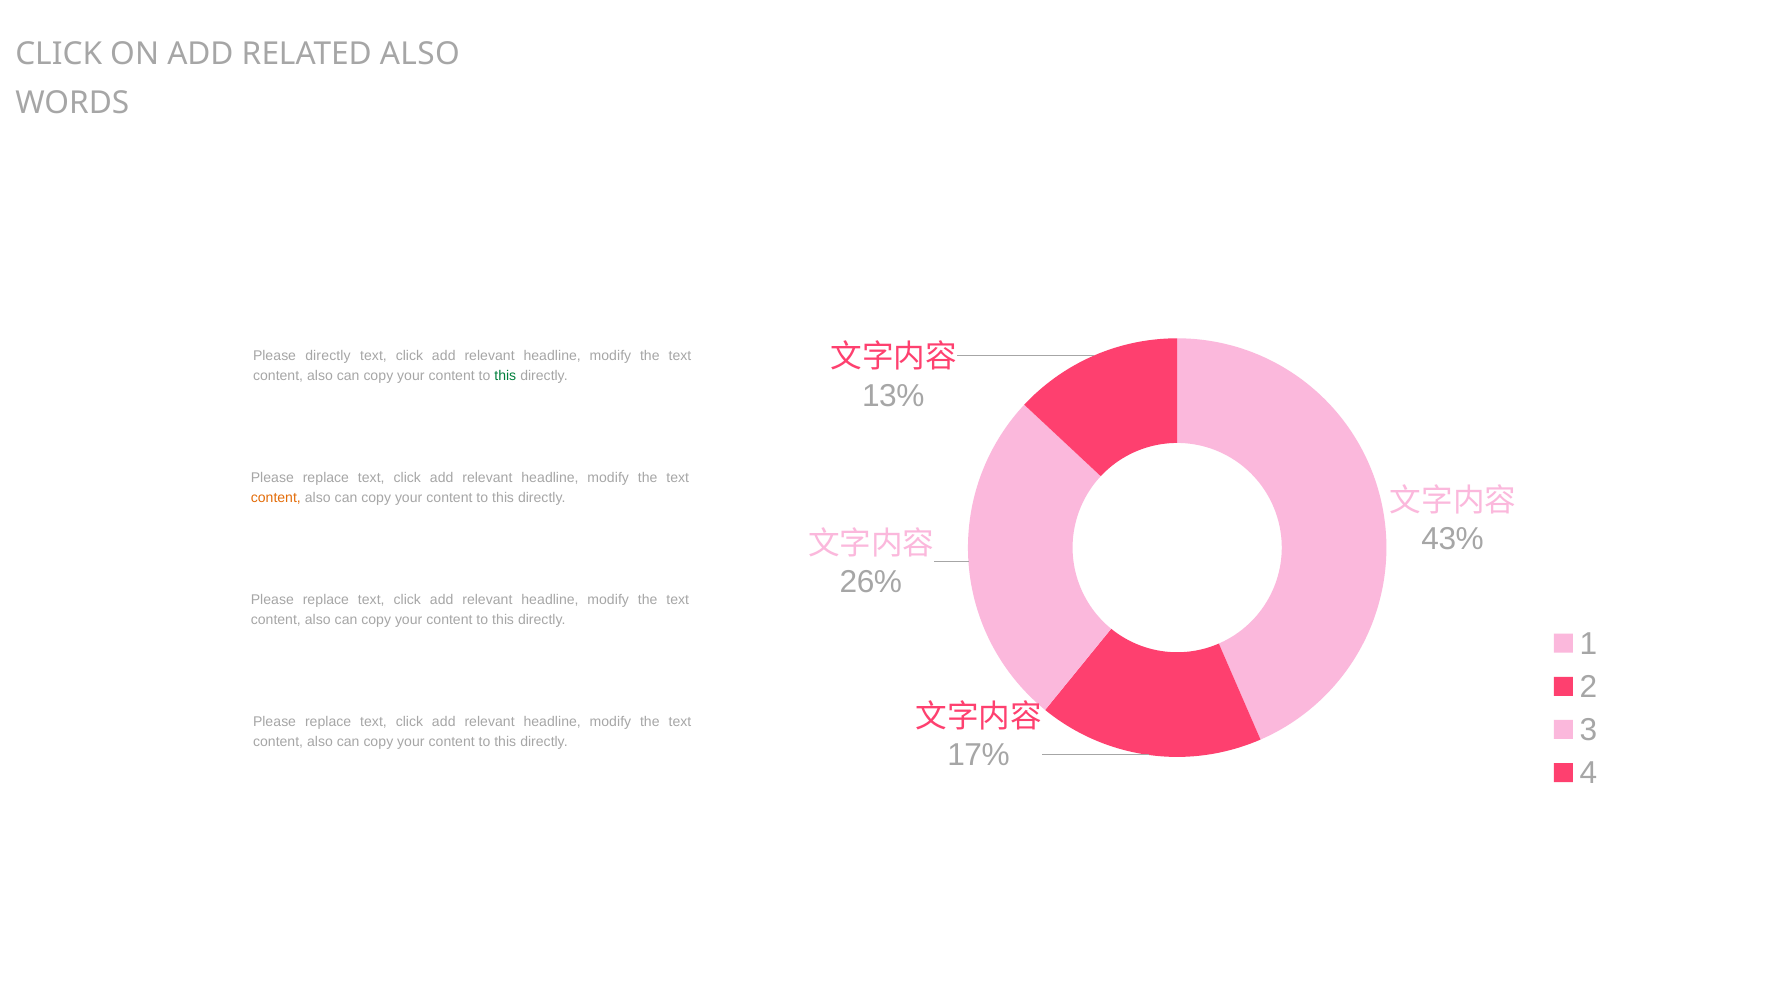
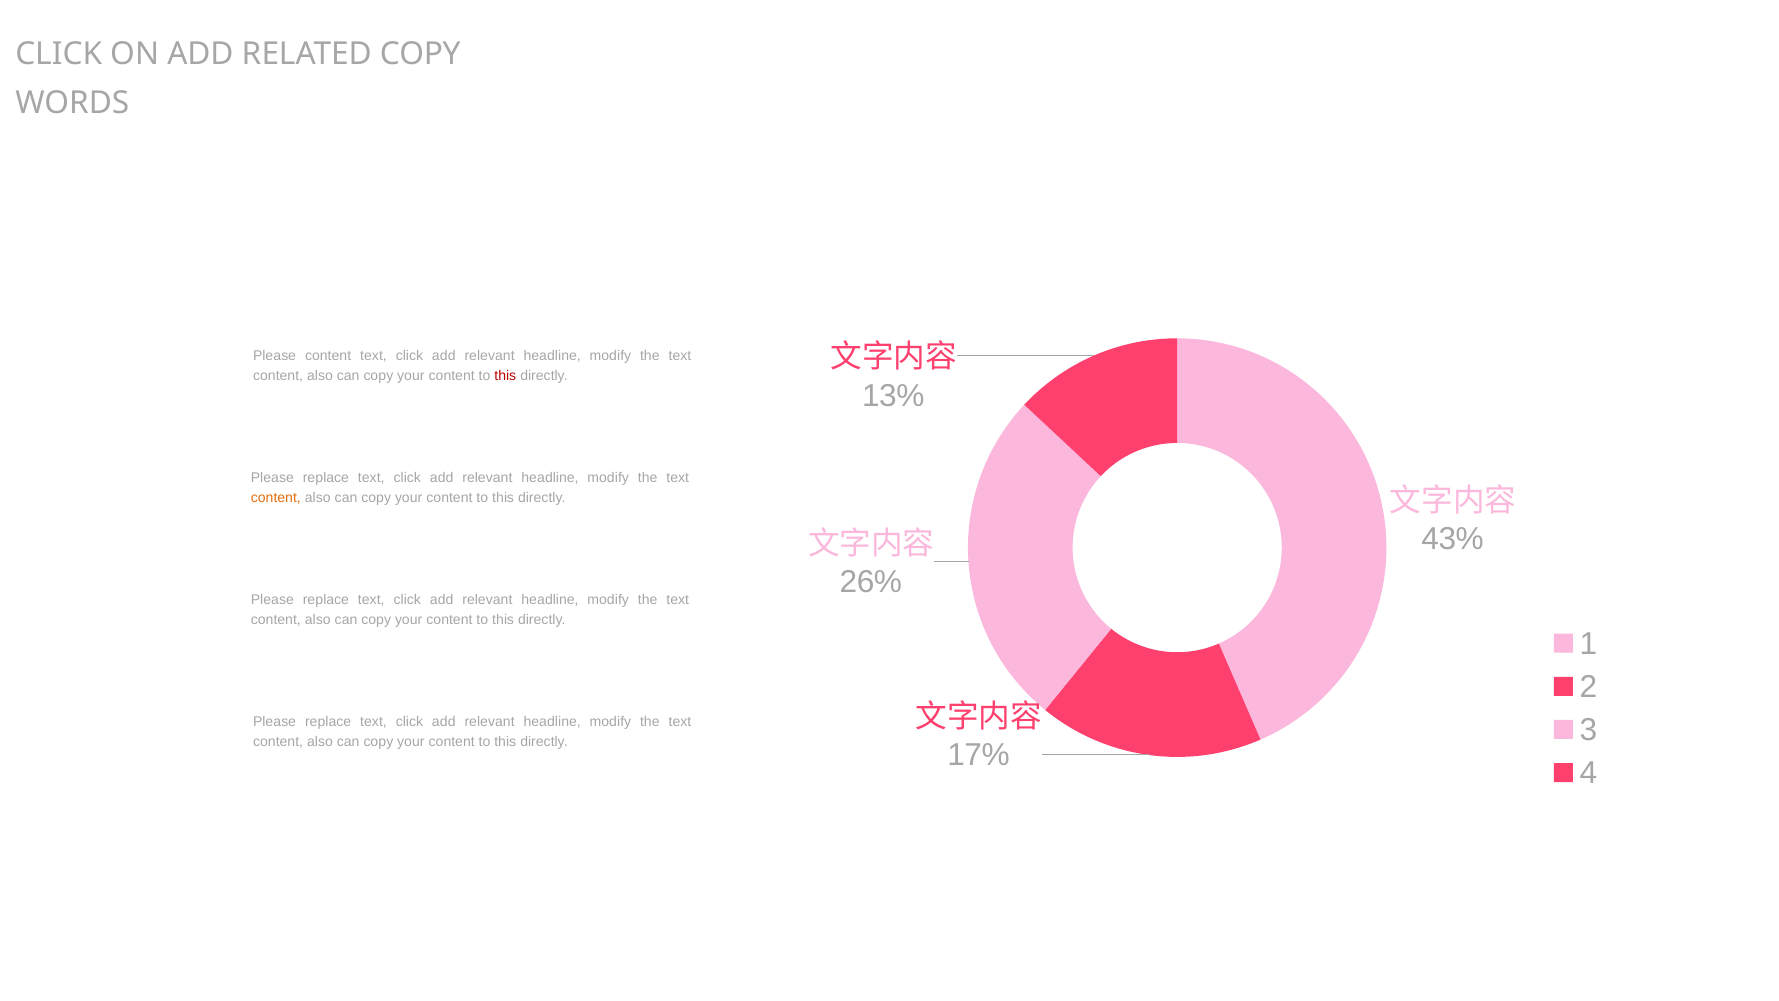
RELATED ALSO: ALSO -> COPY (420, 54)
Please directly: directly -> content (328, 356)
this colour: green -> red (505, 376)
